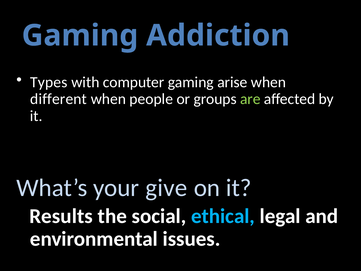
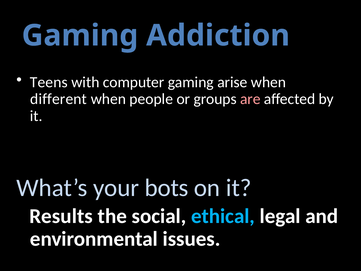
Types: Types -> Teens (49, 82)
are colour: light green -> pink (250, 99)
give: give -> bots (167, 188)
